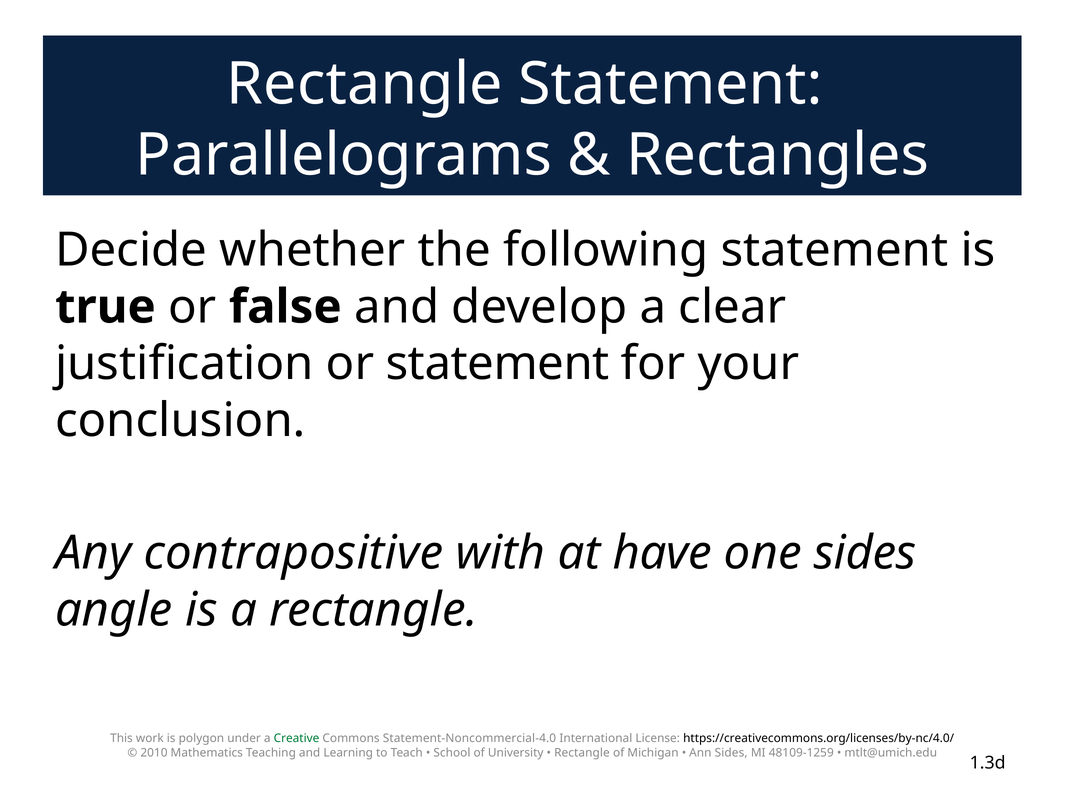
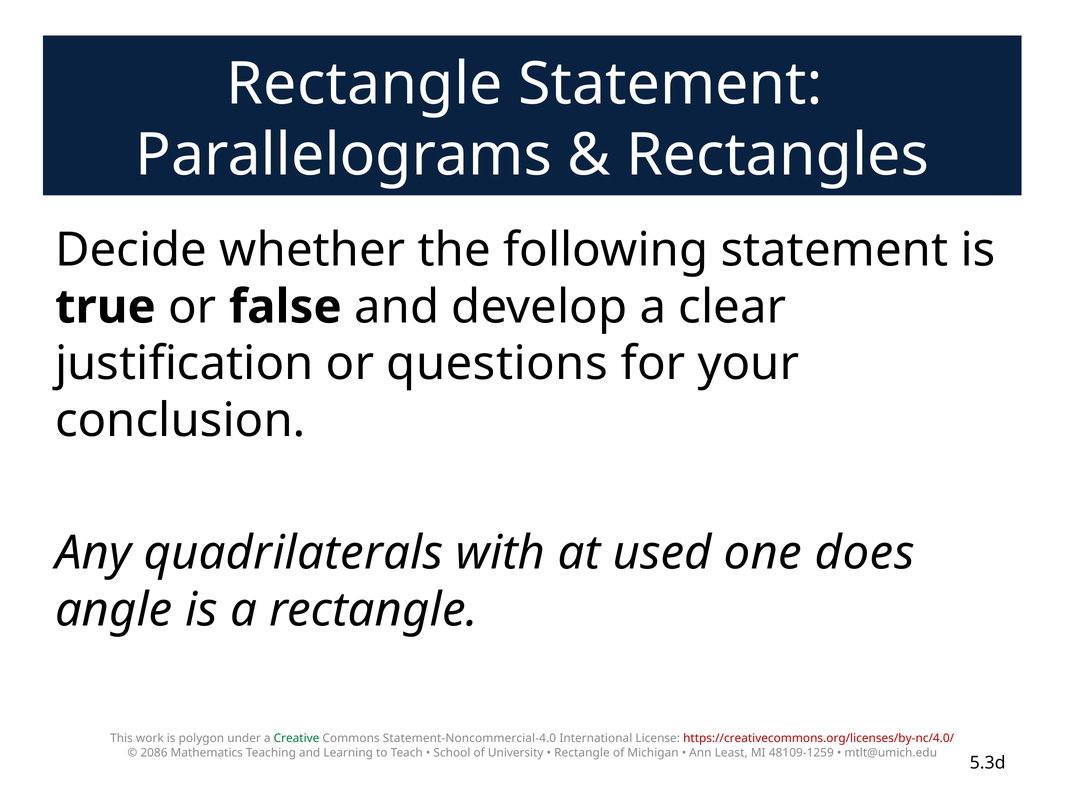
or statement: statement -> questions (497, 364)
contrapositive: contrapositive -> quadrilaterals (293, 554)
have: have -> used (662, 554)
one sides: sides -> does (865, 554)
https://creativecommons.org/licenses/by-nc/4.0/ colour: black -> red (819, 739)
2010: 2010 -> 2086 (154, 753)
Ann Sides: Sides -> Least (731, 753)
1.3d: 1.3d -> 5.3d (988, 763)
